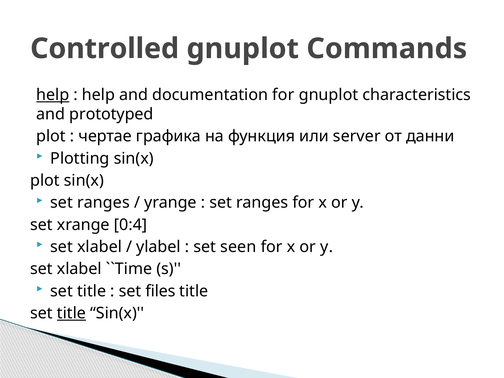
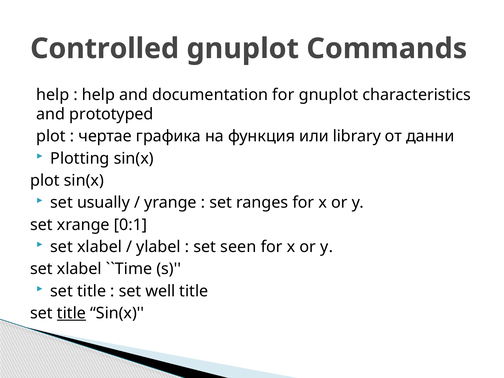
help underline: present -> none (53, 95)
server: server -> library (357, 136)
ranges: ranges -> usually (103, 203)
0:4: 0:4 -> 0:1 (131, 225)
files: files -> well (160, 291)
